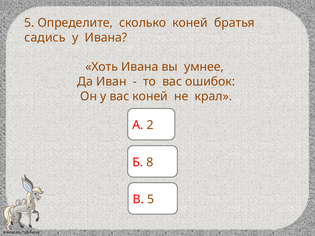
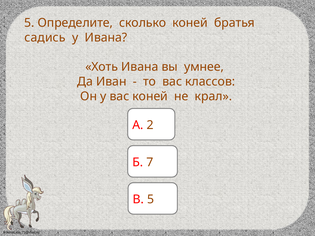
ошибок: ошибок -> классов (210, 82)
8: 8 -> 7 (150, 162)
